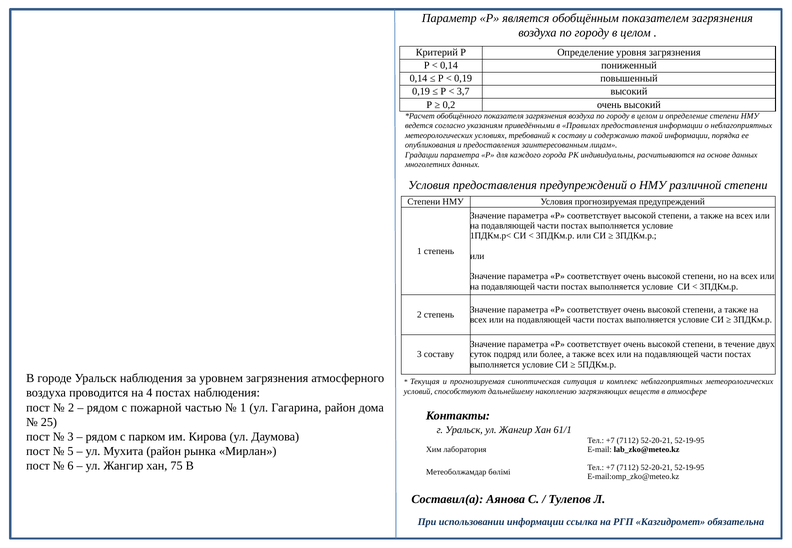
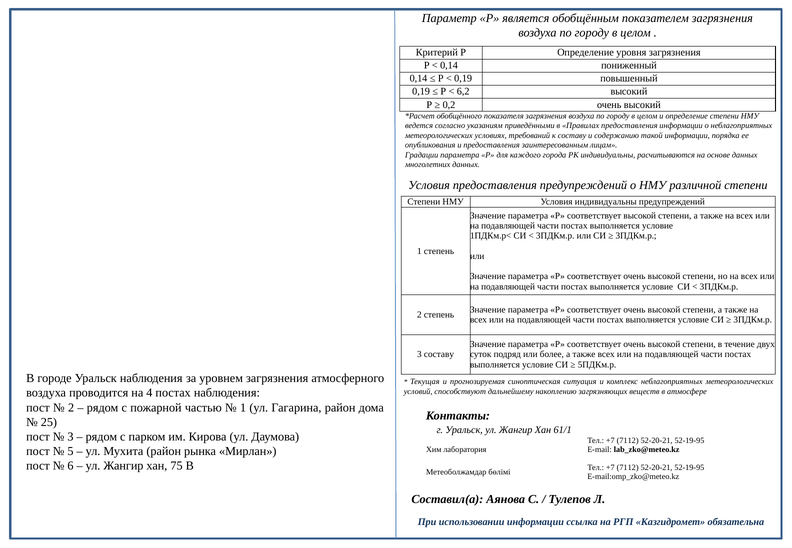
3,7: 3,7 -> 6,2 (463, 92)
Условия прогнозируемая: прогнозируемая -> индивидуальны (606, 202)
